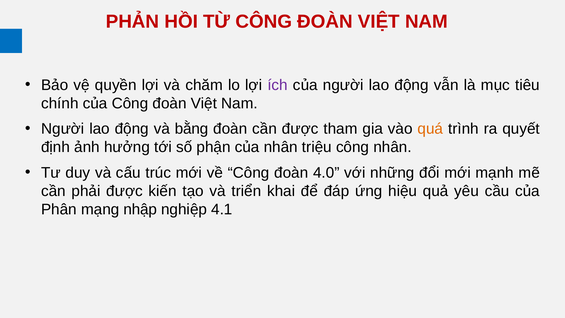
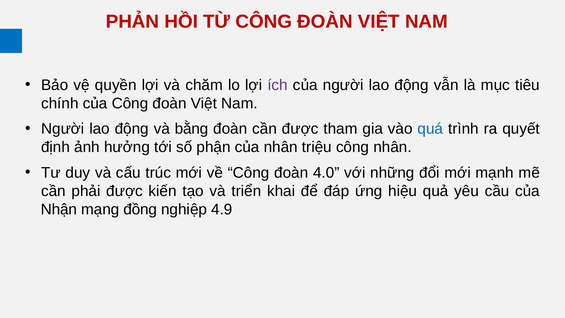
quá colour: orange -> blue (430, 129)
Phân: Phân -> Nhận (59, 209)
nhập: nhập -> đồng (140, 209)
4.1: 4.1 -> 4.9 (222, 209)
